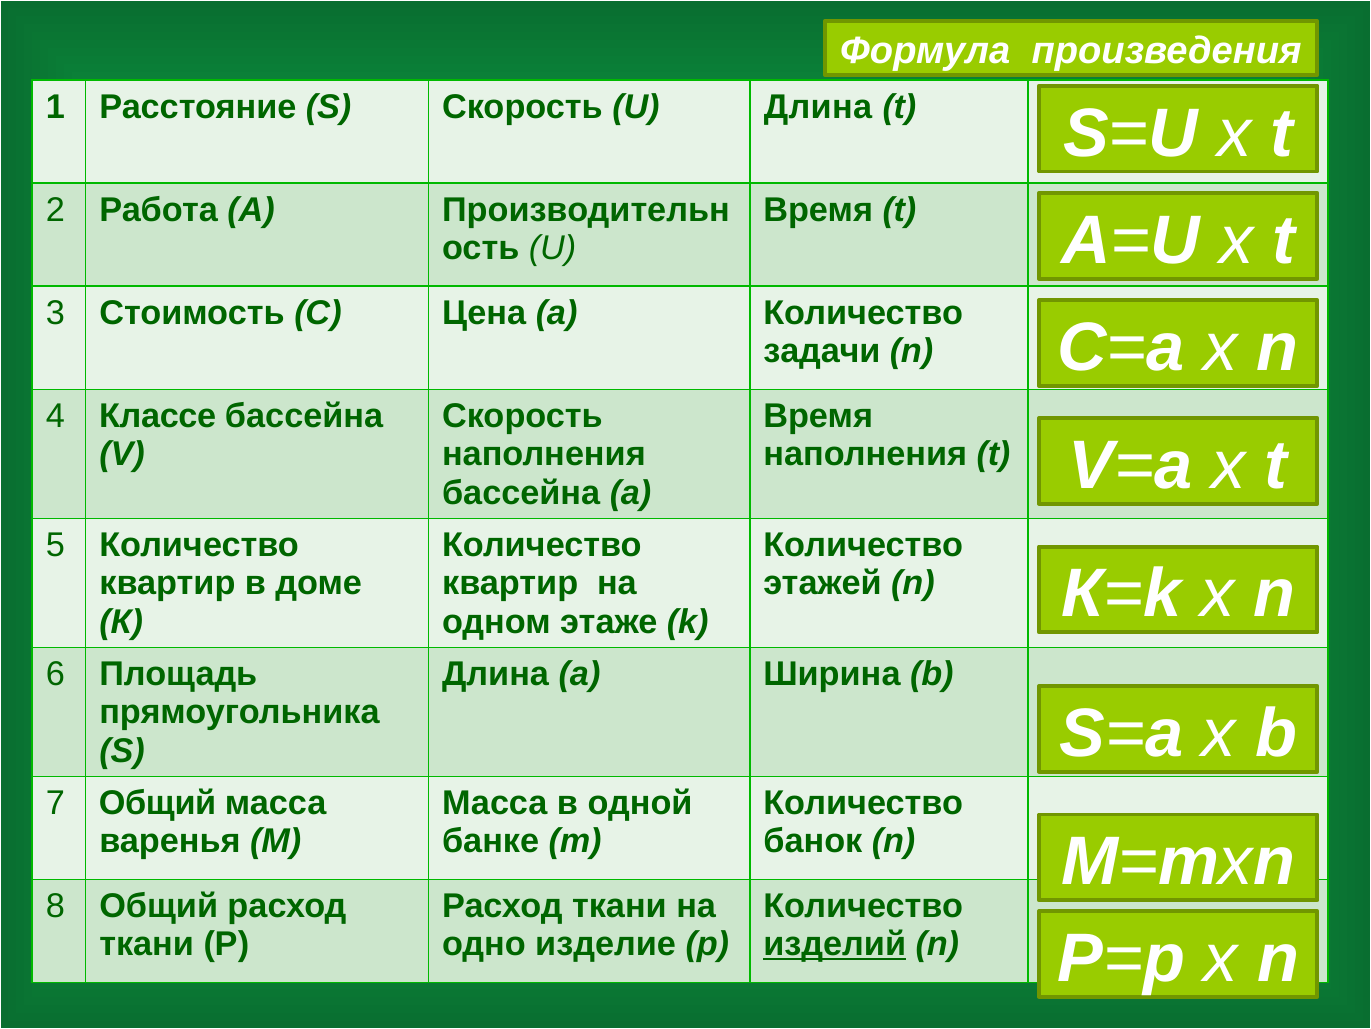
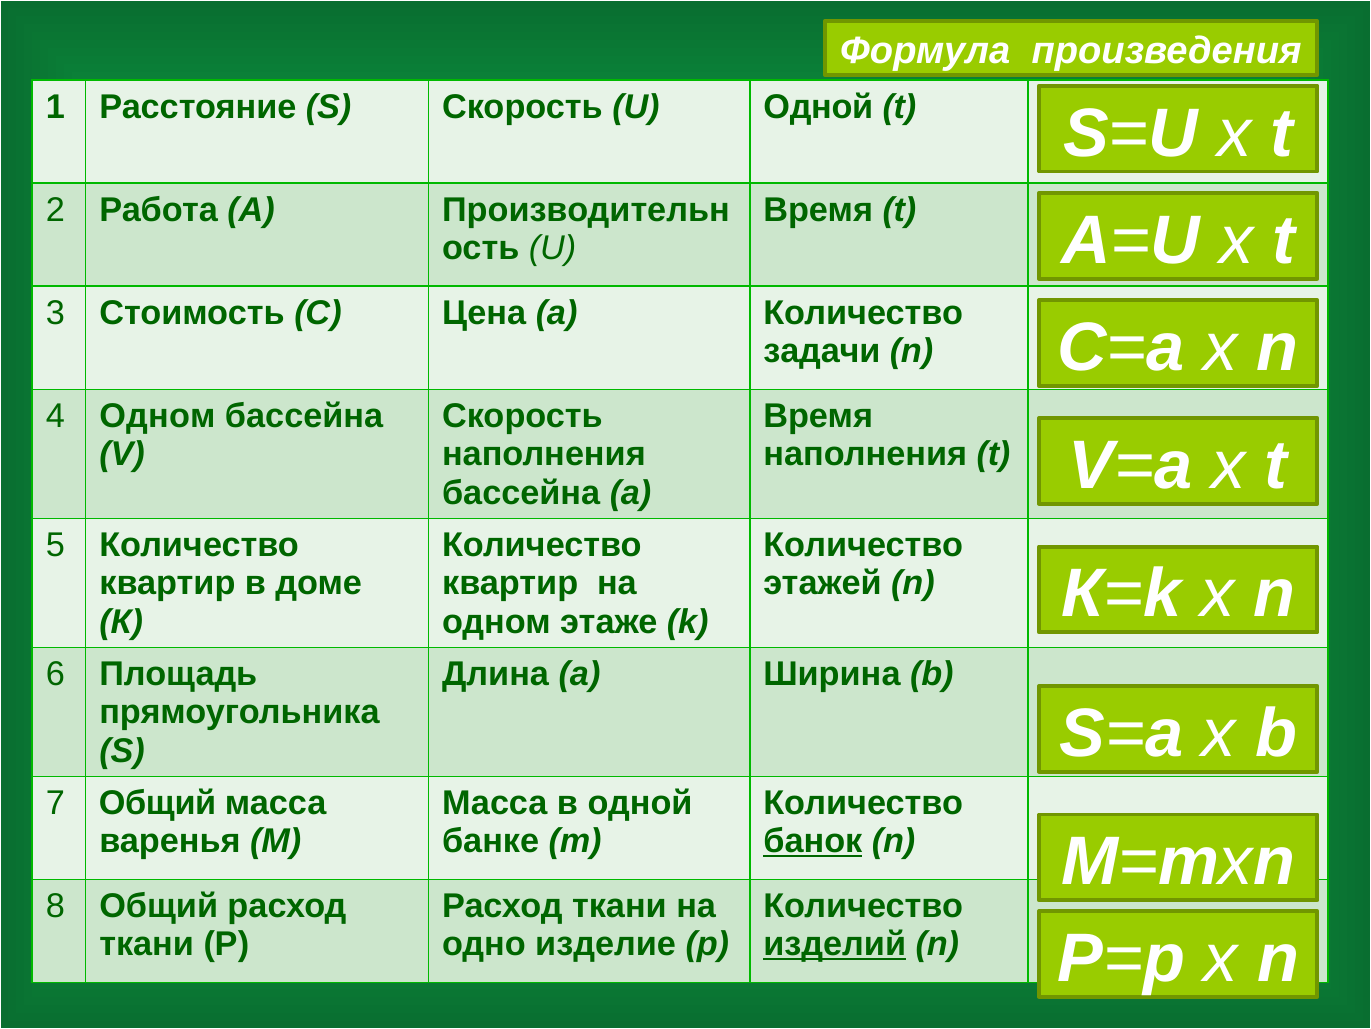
U Длина: Длина -> Одной (818, 107)
4 Классе: Классе -> Одном (157, 416)
банок underline: none -> present (813, 841)
